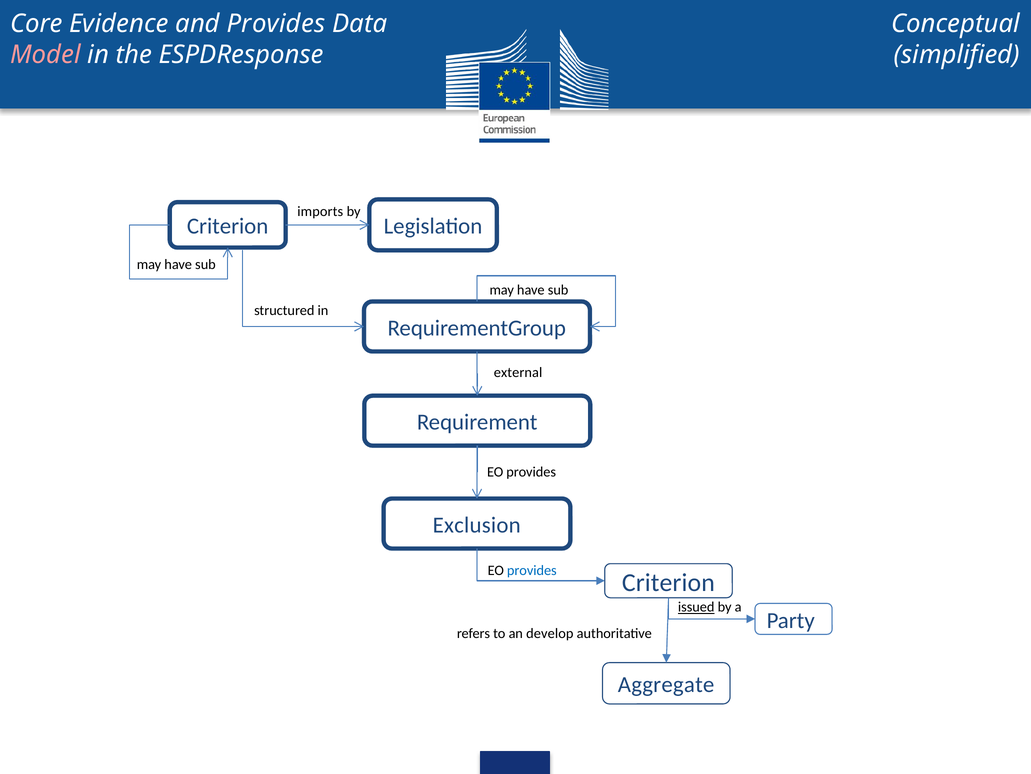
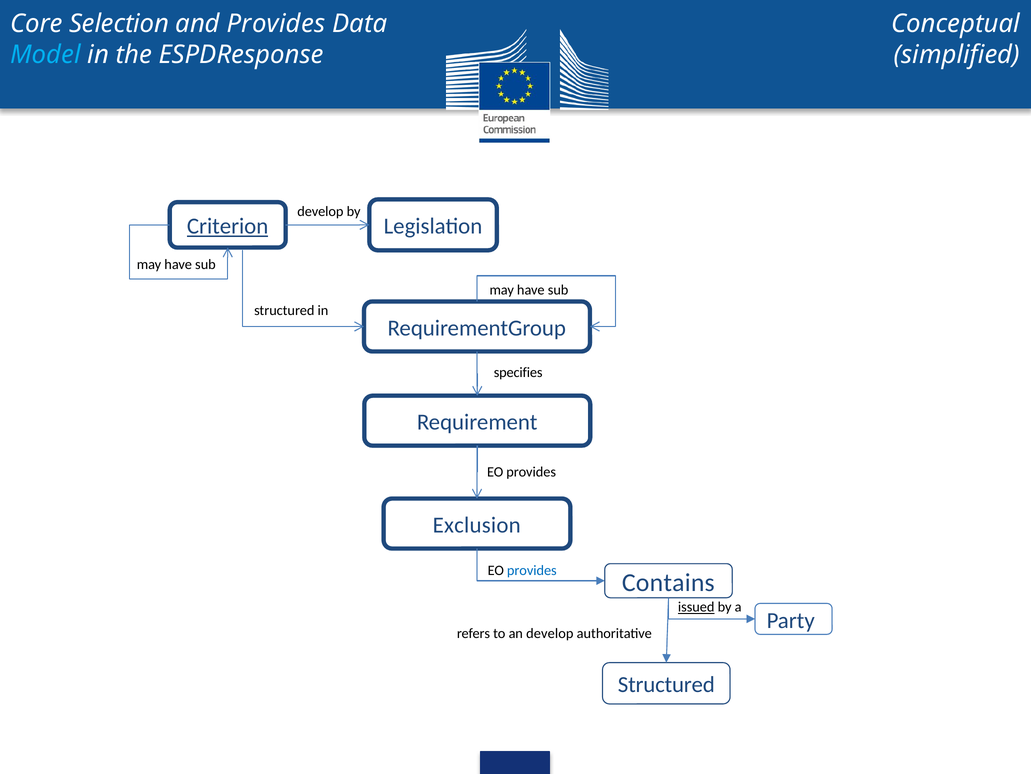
Evidence: Evidence -> Selection (119, 24)
Model colour: pink -> light blue (46, 55)
imports: imports -> develop (320, 211)
Criterion underline: none -> present (228, 226)
external: external -> specifies (518, 372)
Criterion: Criterion -> Contains (668, 582)
Aggregate: Aggregate -> Structured (666, 684)
